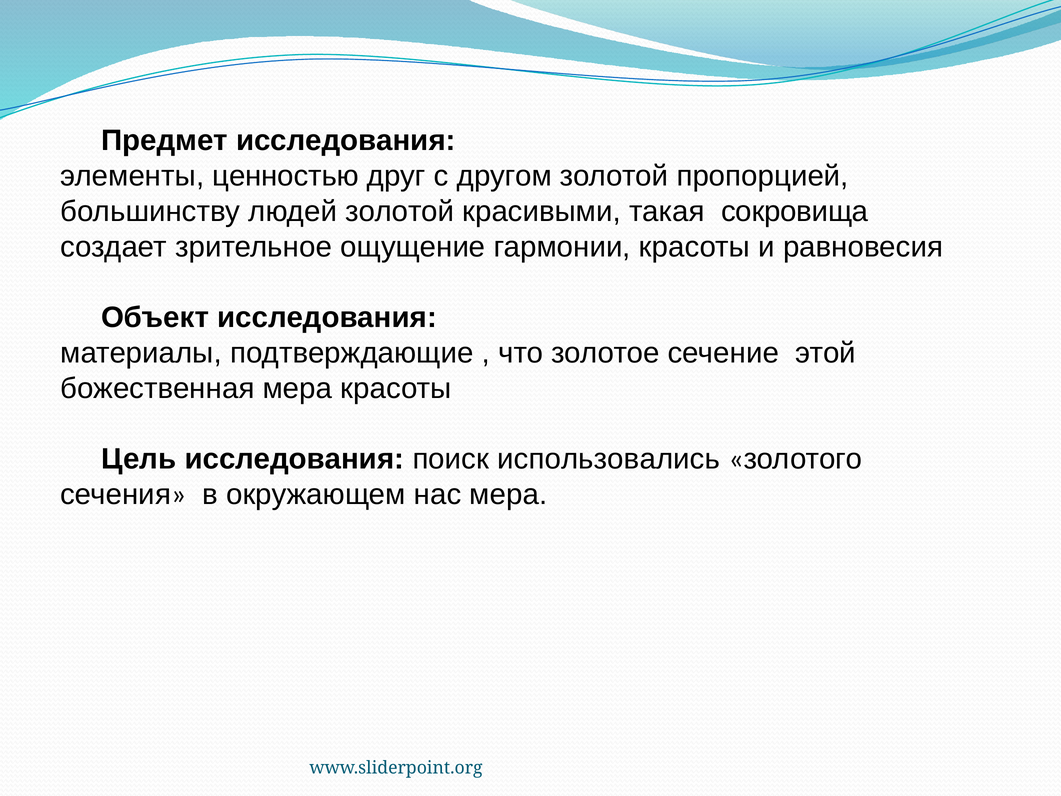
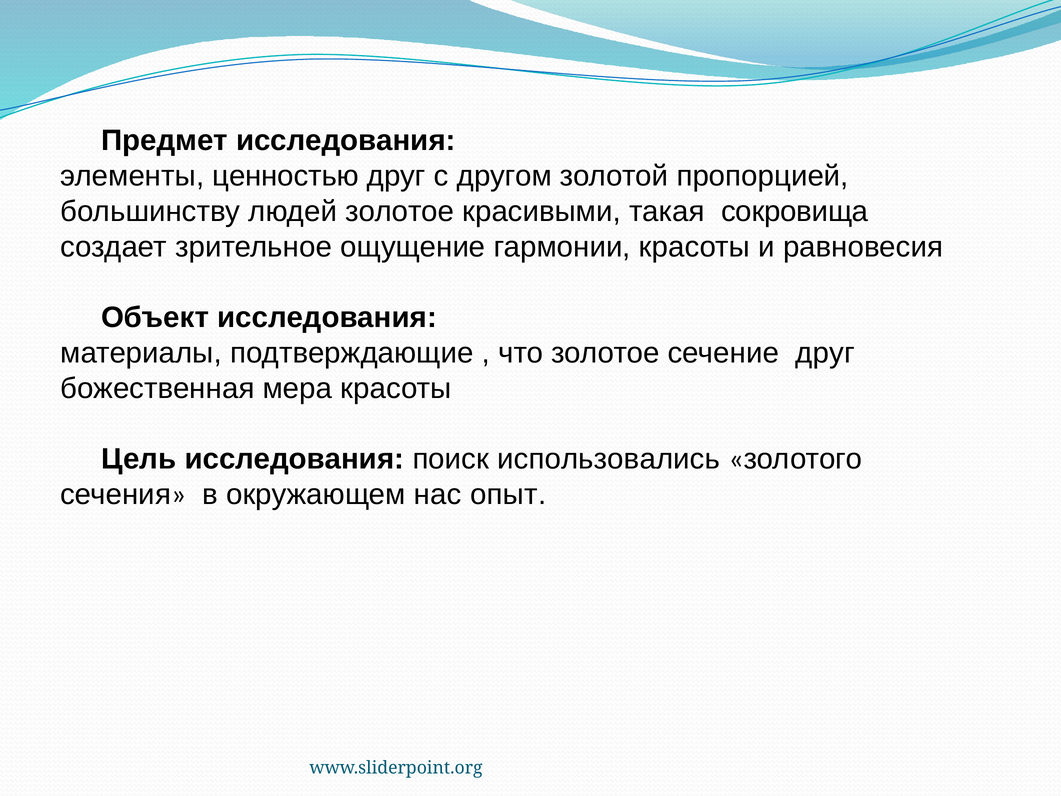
людей золотой: золотой -> золотое (400, 211)
сечение этой: этой -> друг (825, 353)
нас мера: мера -> опыт (508, 494)
